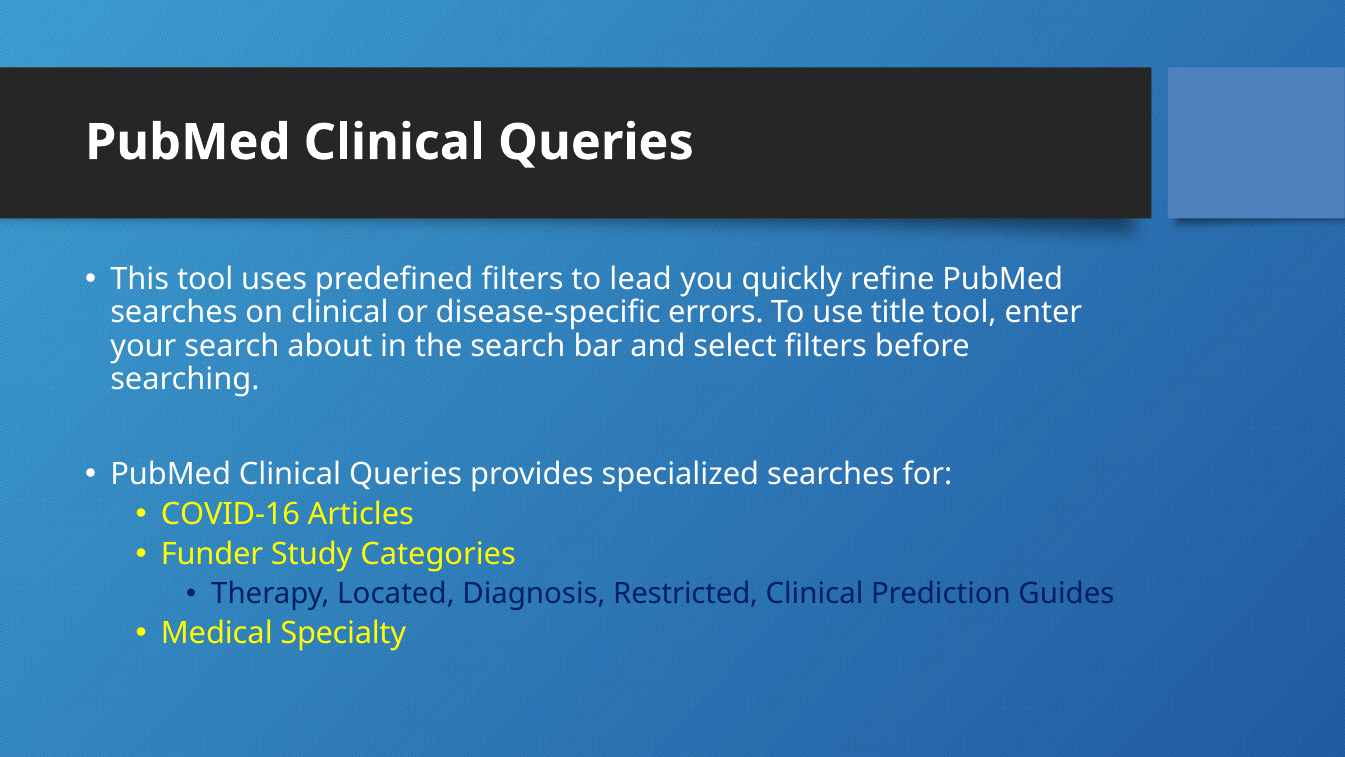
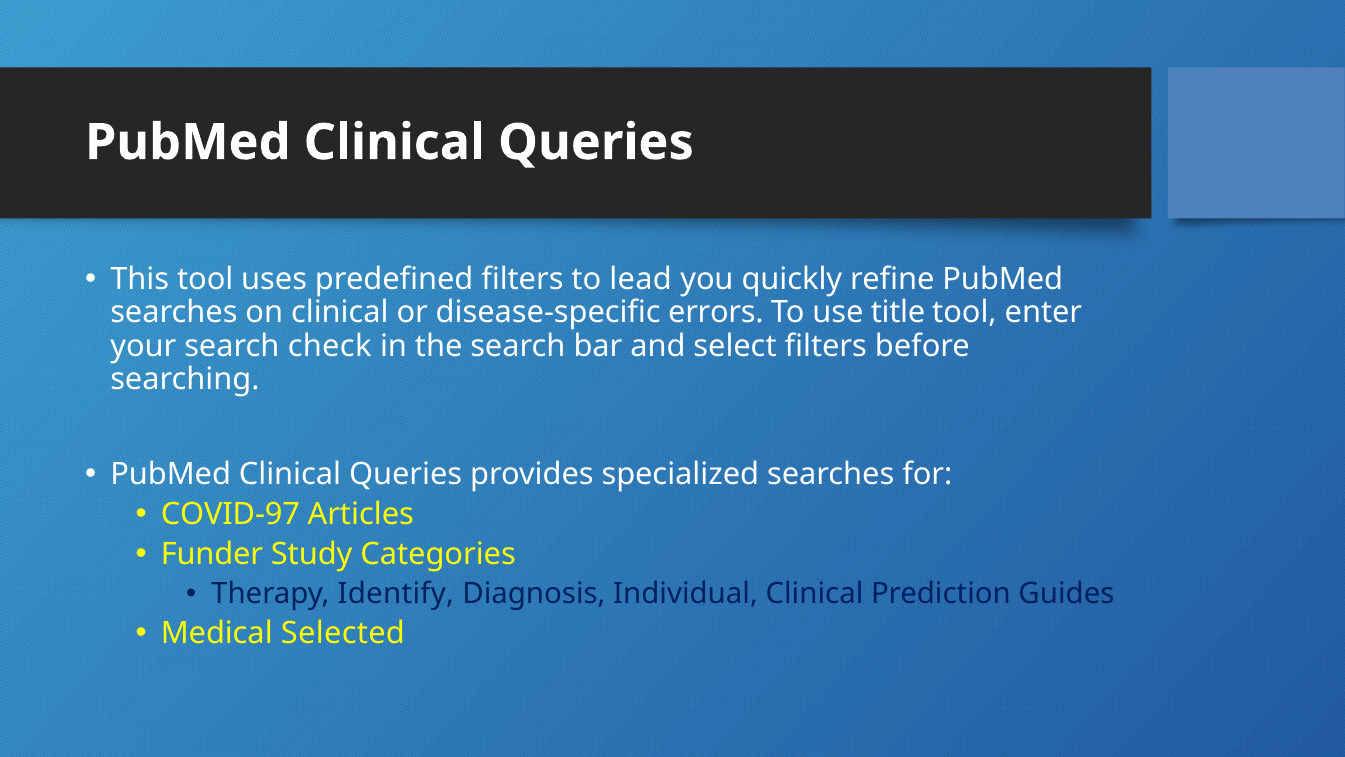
about: about -> check (330, 346)
COVID-16: COVID-16 -> COVID-97 (230, 514)
Located: Located -> Identify (396, 594)
Restricted: Restricted -> Individual (686, 594)
Specialty: Specialty -> Selected (343, 633)
